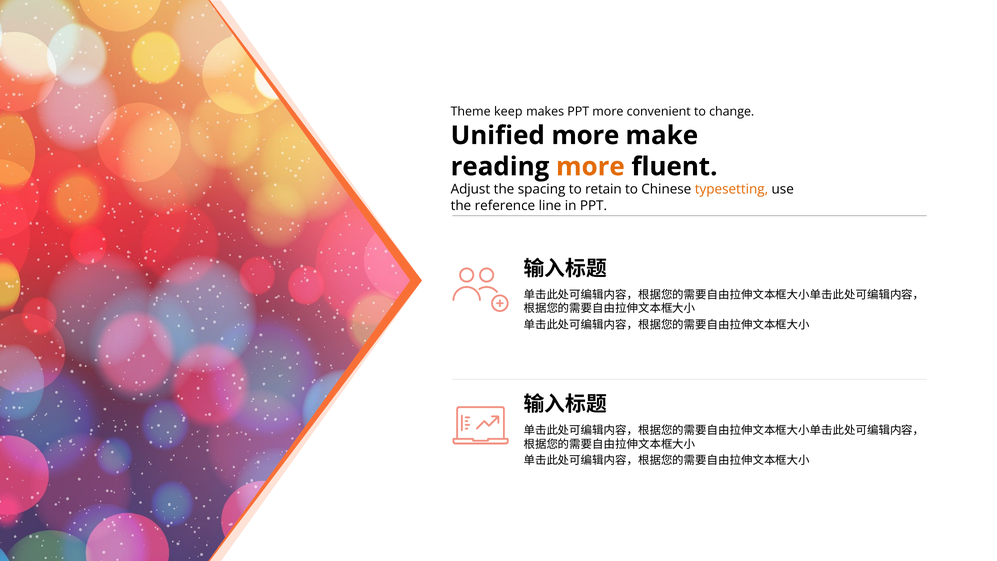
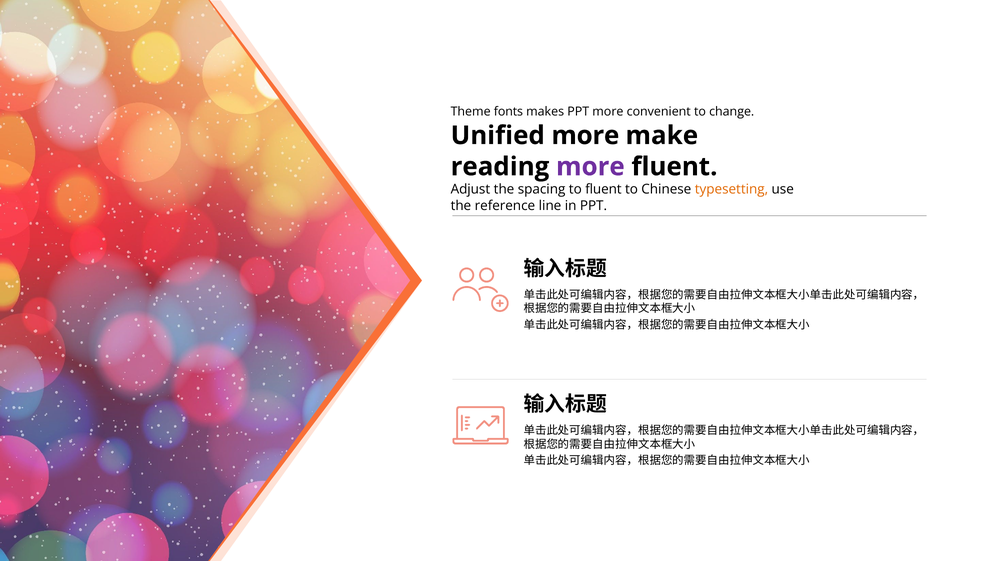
keep: keep -> fonts (508, 111)
more colour: orange -> purple (590, 167)
to retain: retain -> fluent (603, 189)
